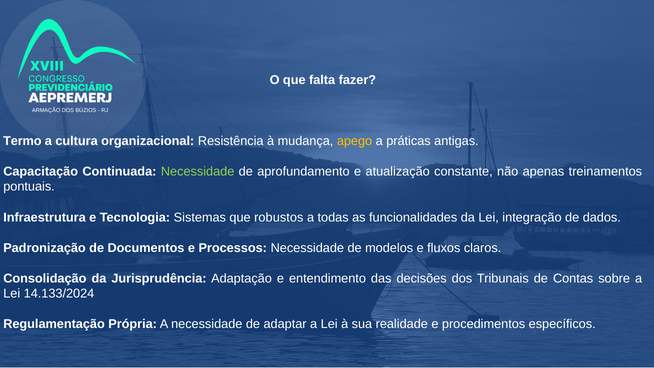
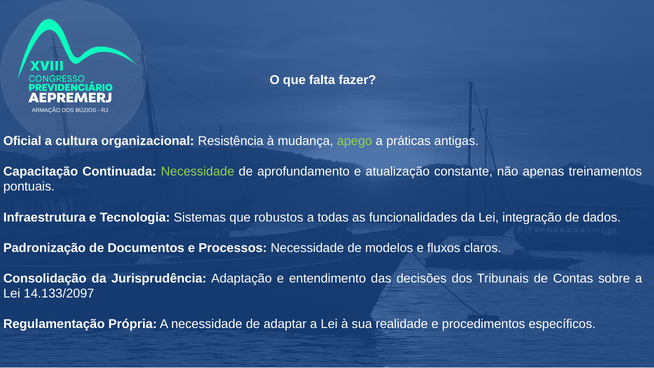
Termo: Termo -> Oficial (22, 141)
apego colour: yellow -> light green (355, 141)
14.133/2024: 14.133/2024 -> 14.133/2097 (59, 294)
